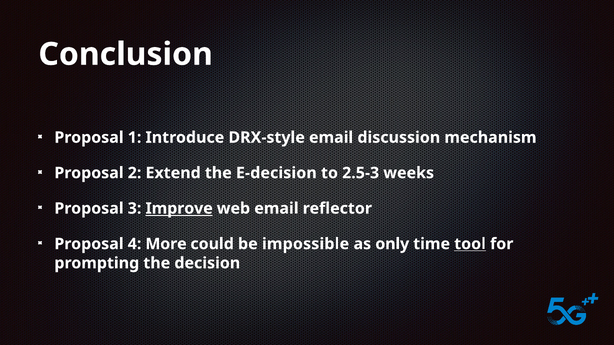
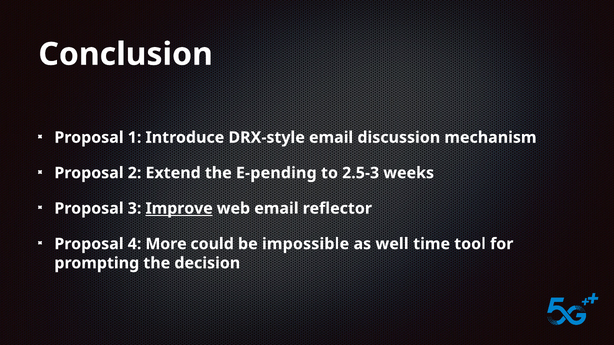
E-decision: E-decision -> E-pending (276, 173)
only: only -> well (392, 244)
tool underline: present -> none (470, 244)
